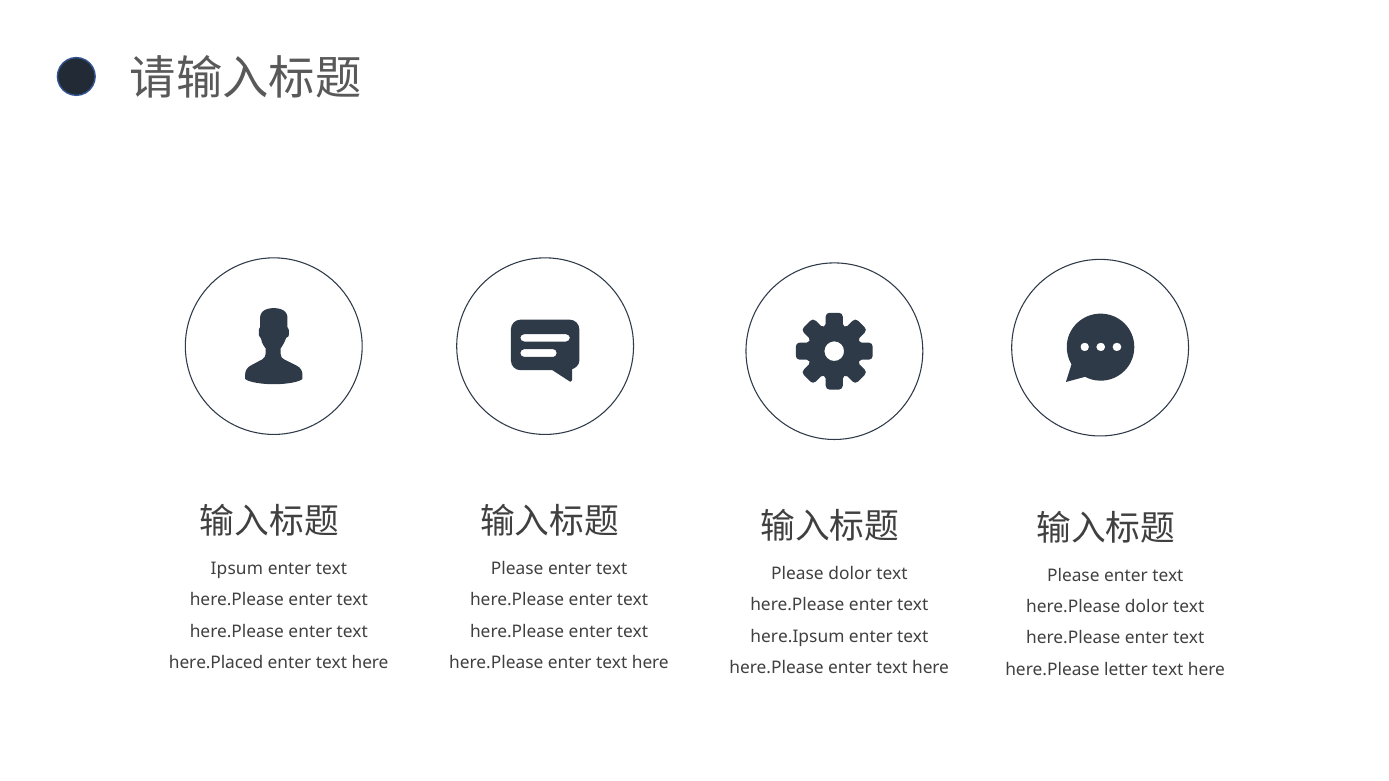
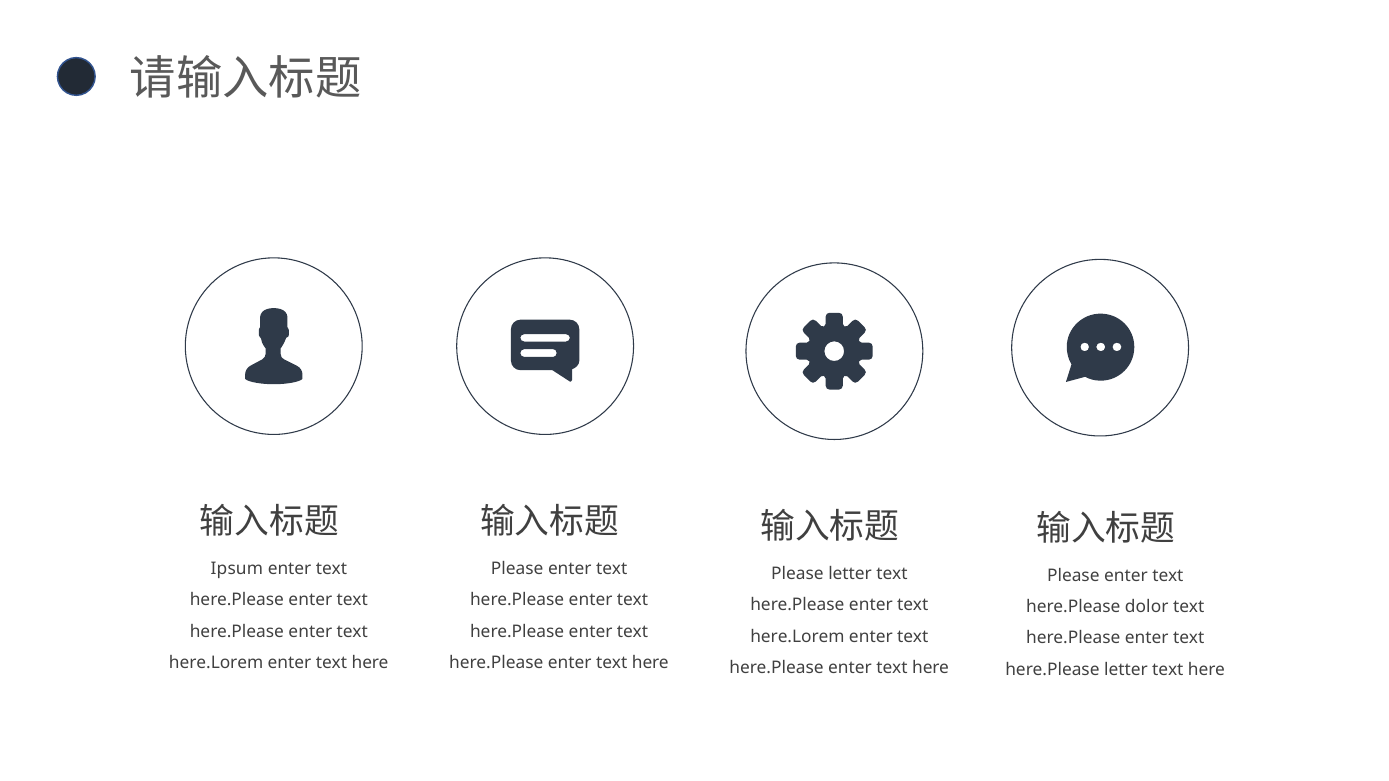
Please dolor: dolor -> letter (850, 574)
here.Ipsum: here.Ipsum -> here.Lorem (797, 637)
here.Placed: here.Placed -> here.Lorem (216, 663)
